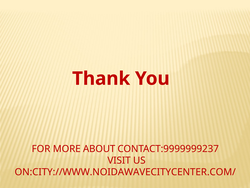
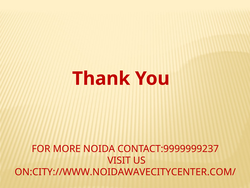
ABOUT: ABOUT -> NOIDA (99, 148)
